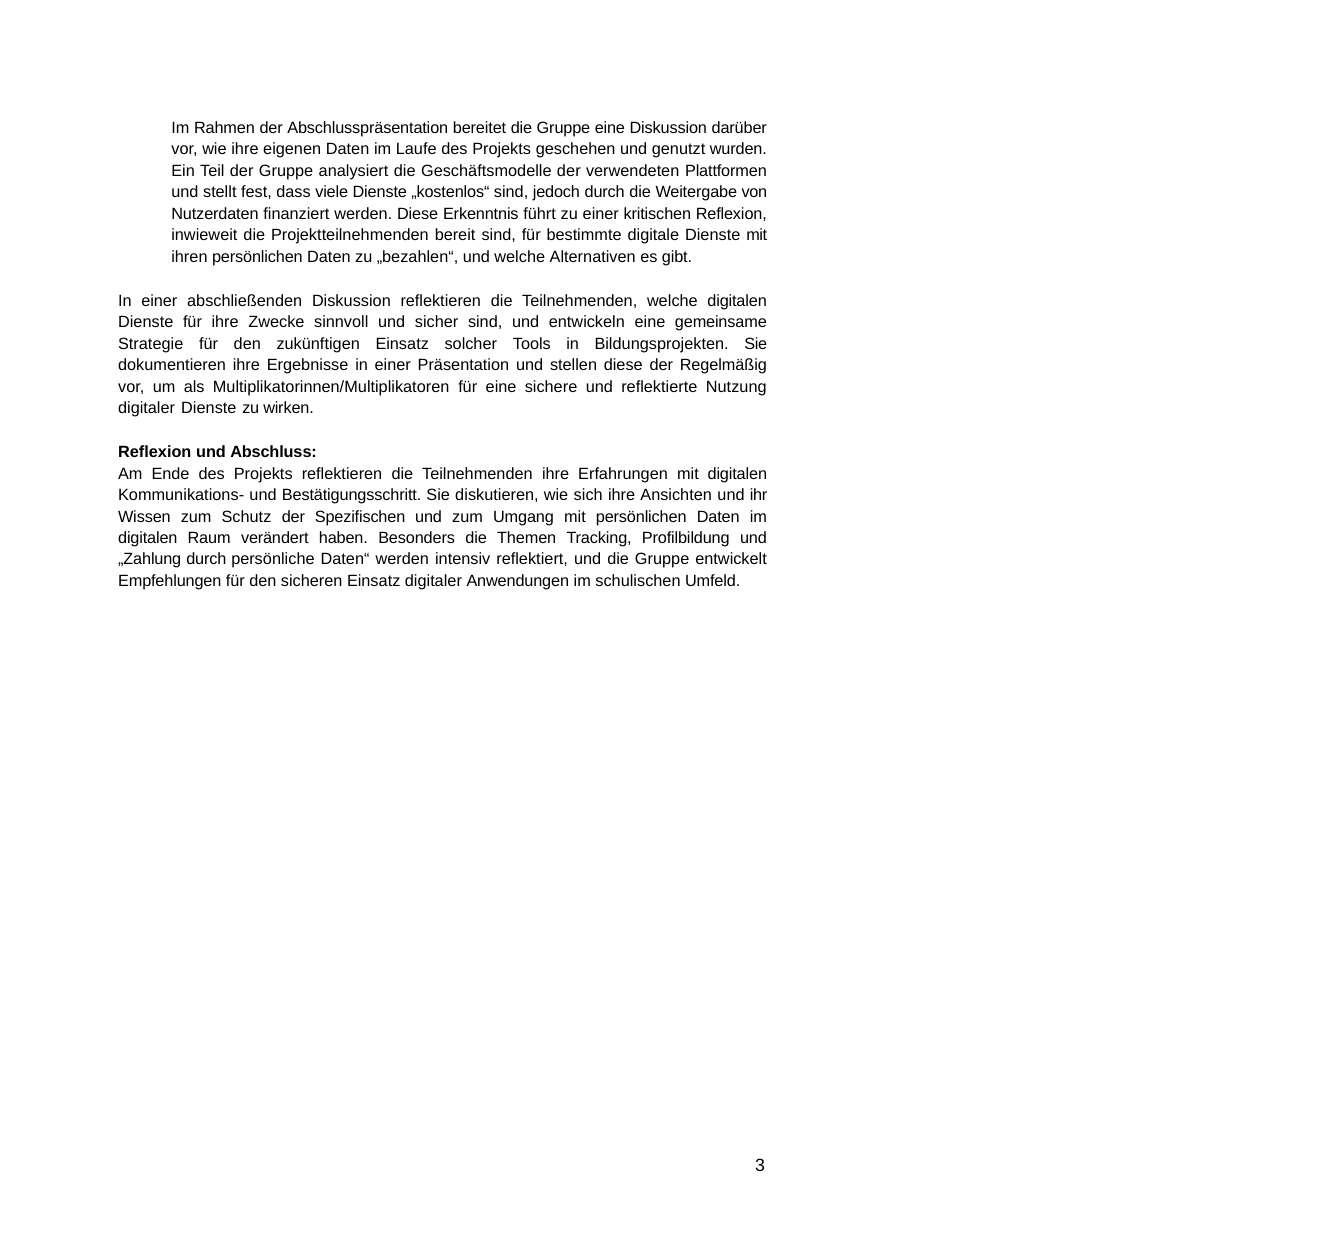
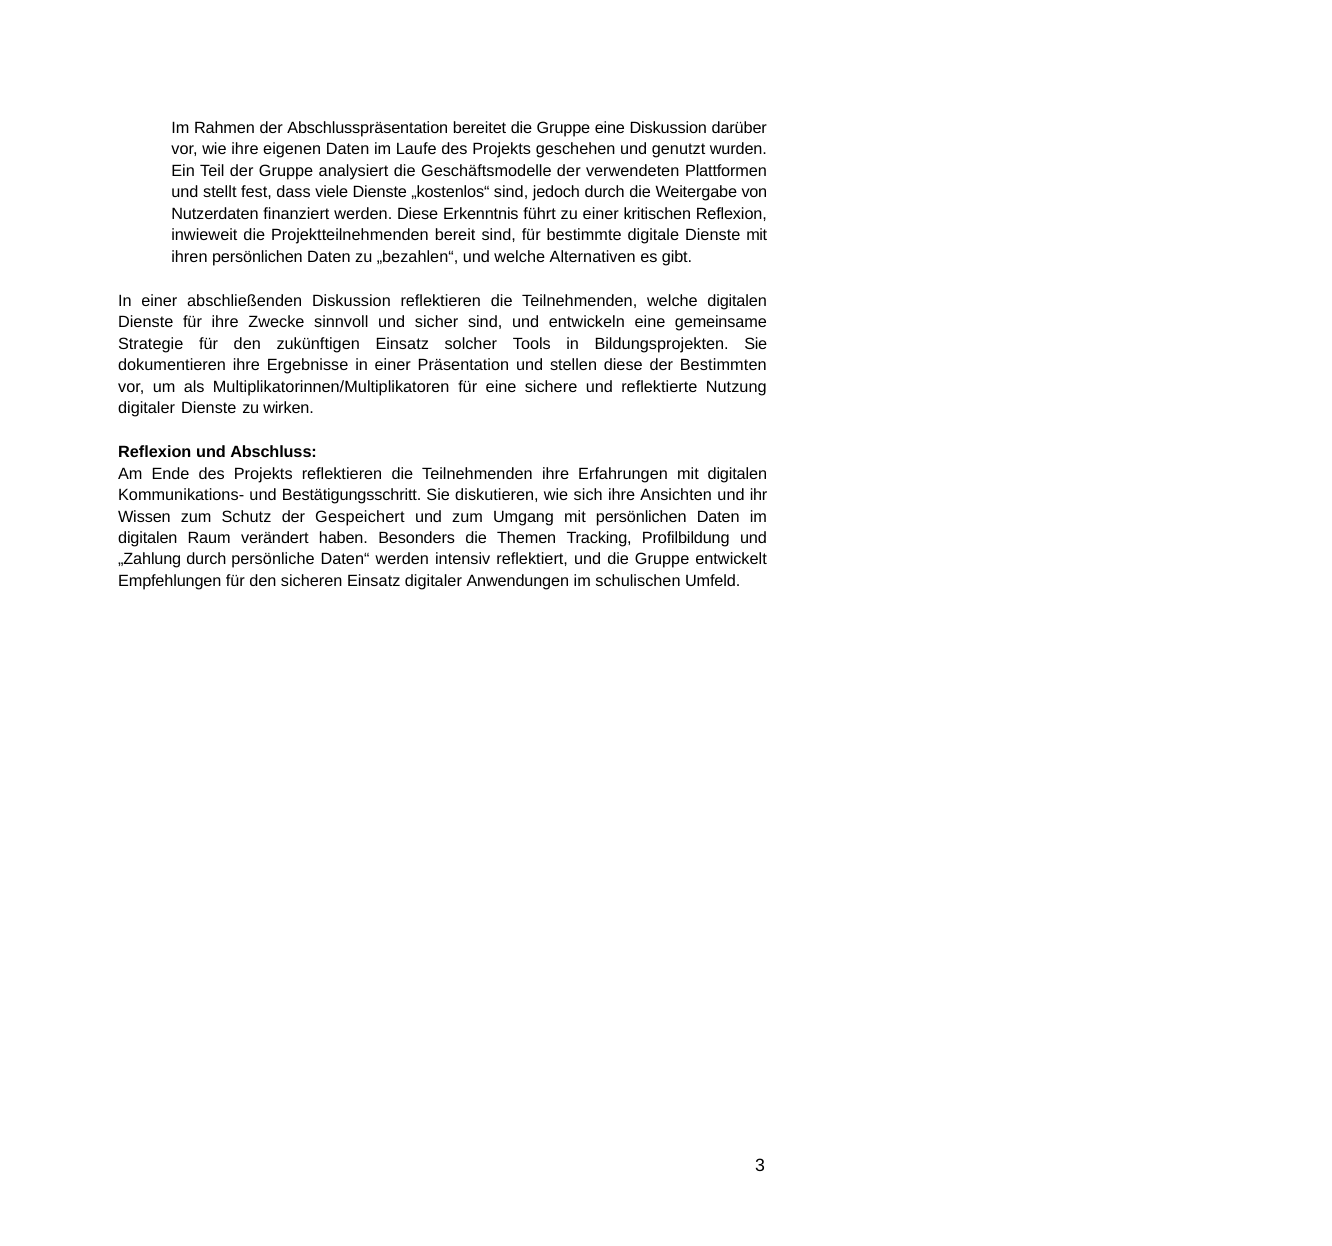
Regelmäßig: Regelmäßig -> Bestimmten (723, 365)
Spezifischen: Spezifischen -> Gespeichert (360, 517)
